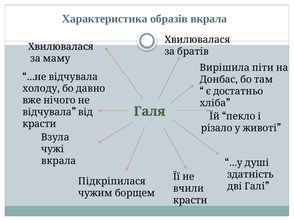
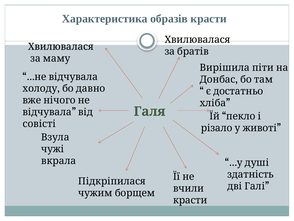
образів вкрала: вкрала -> красти (209, 19)
красти: красти -> совісті (39, 124)
